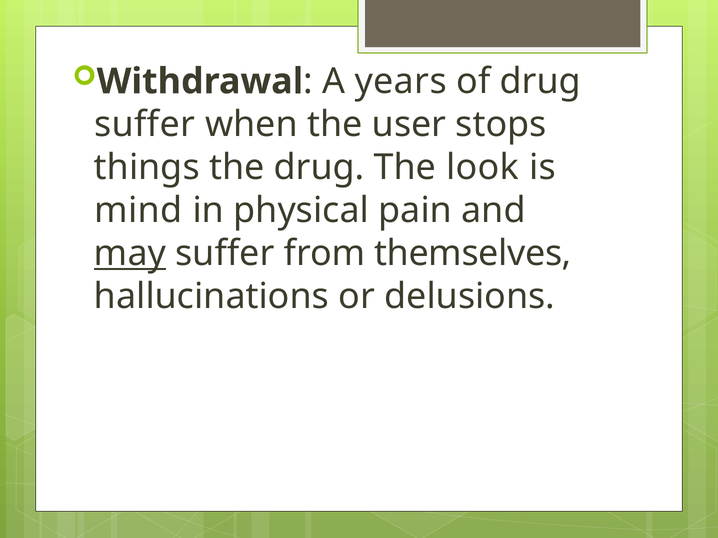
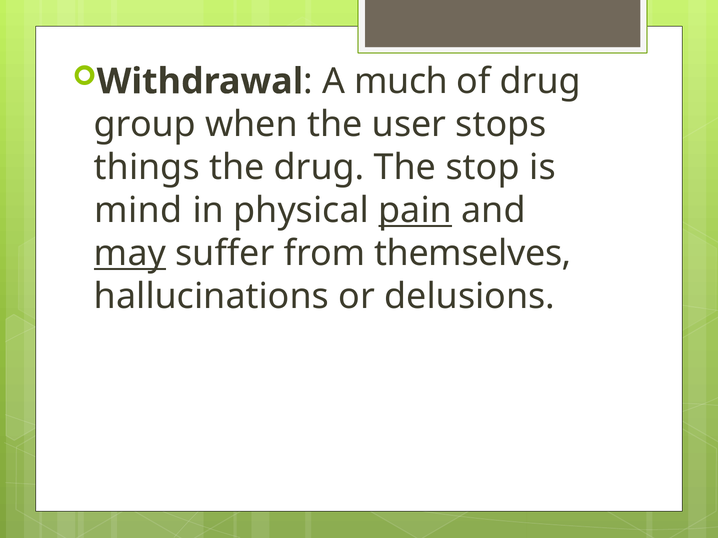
years: years -> much (401, 81)
suffer: suffer -> group (145, 125)
look: look -> stop (483, 168)
pain underline: none -> present (415, 211)
